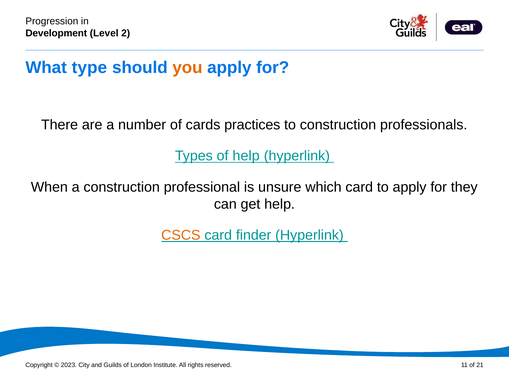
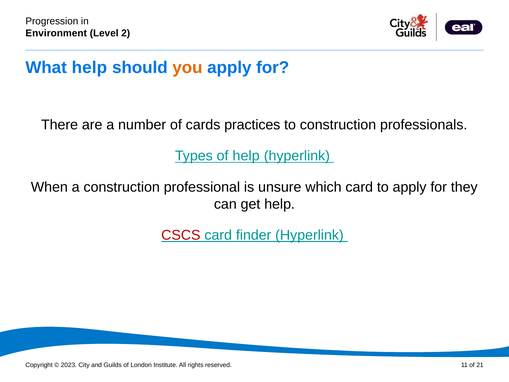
Development: Development -> Environment (56, 33)
What type: type -> help (89, 67)
CSCS colour: orange -> red (181, 235)
